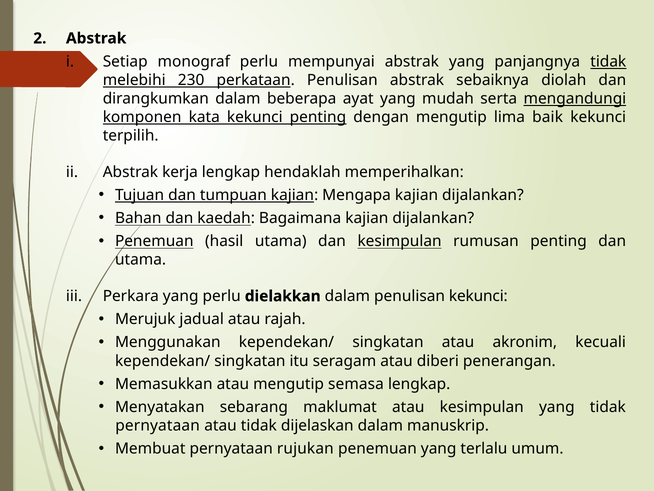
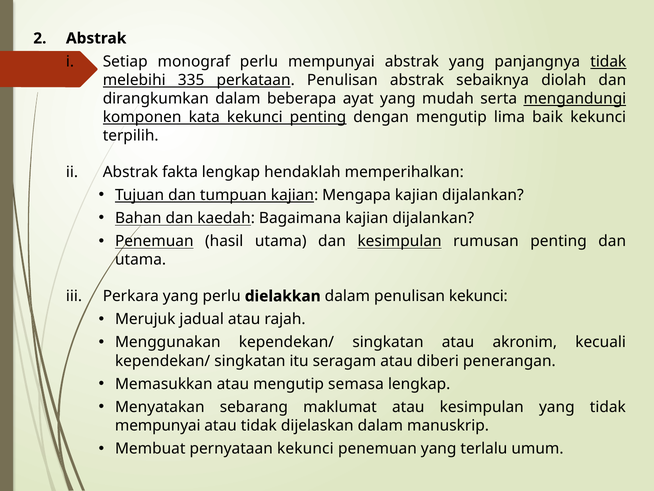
230: 230 -> 335 (191, 80)
kerja: kerja -> fakta (180, 172)
pernyataan: pernyataan -> mempunyai (158, 425)
pernyataan rujukan: rujukan -> kekunci (305, 448)
